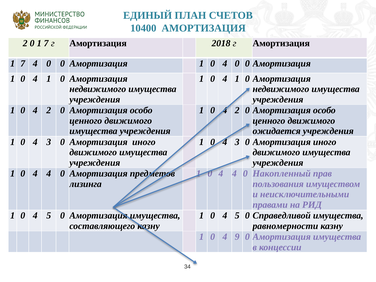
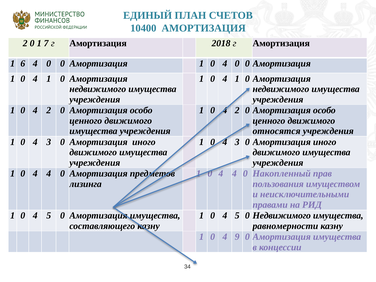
7: 7 -> 6 (23, 63)
ожидается: ожидается -> относятся (277, 131)
0 Справедливой: Справедливой -> Недвижимого (282, 216)
